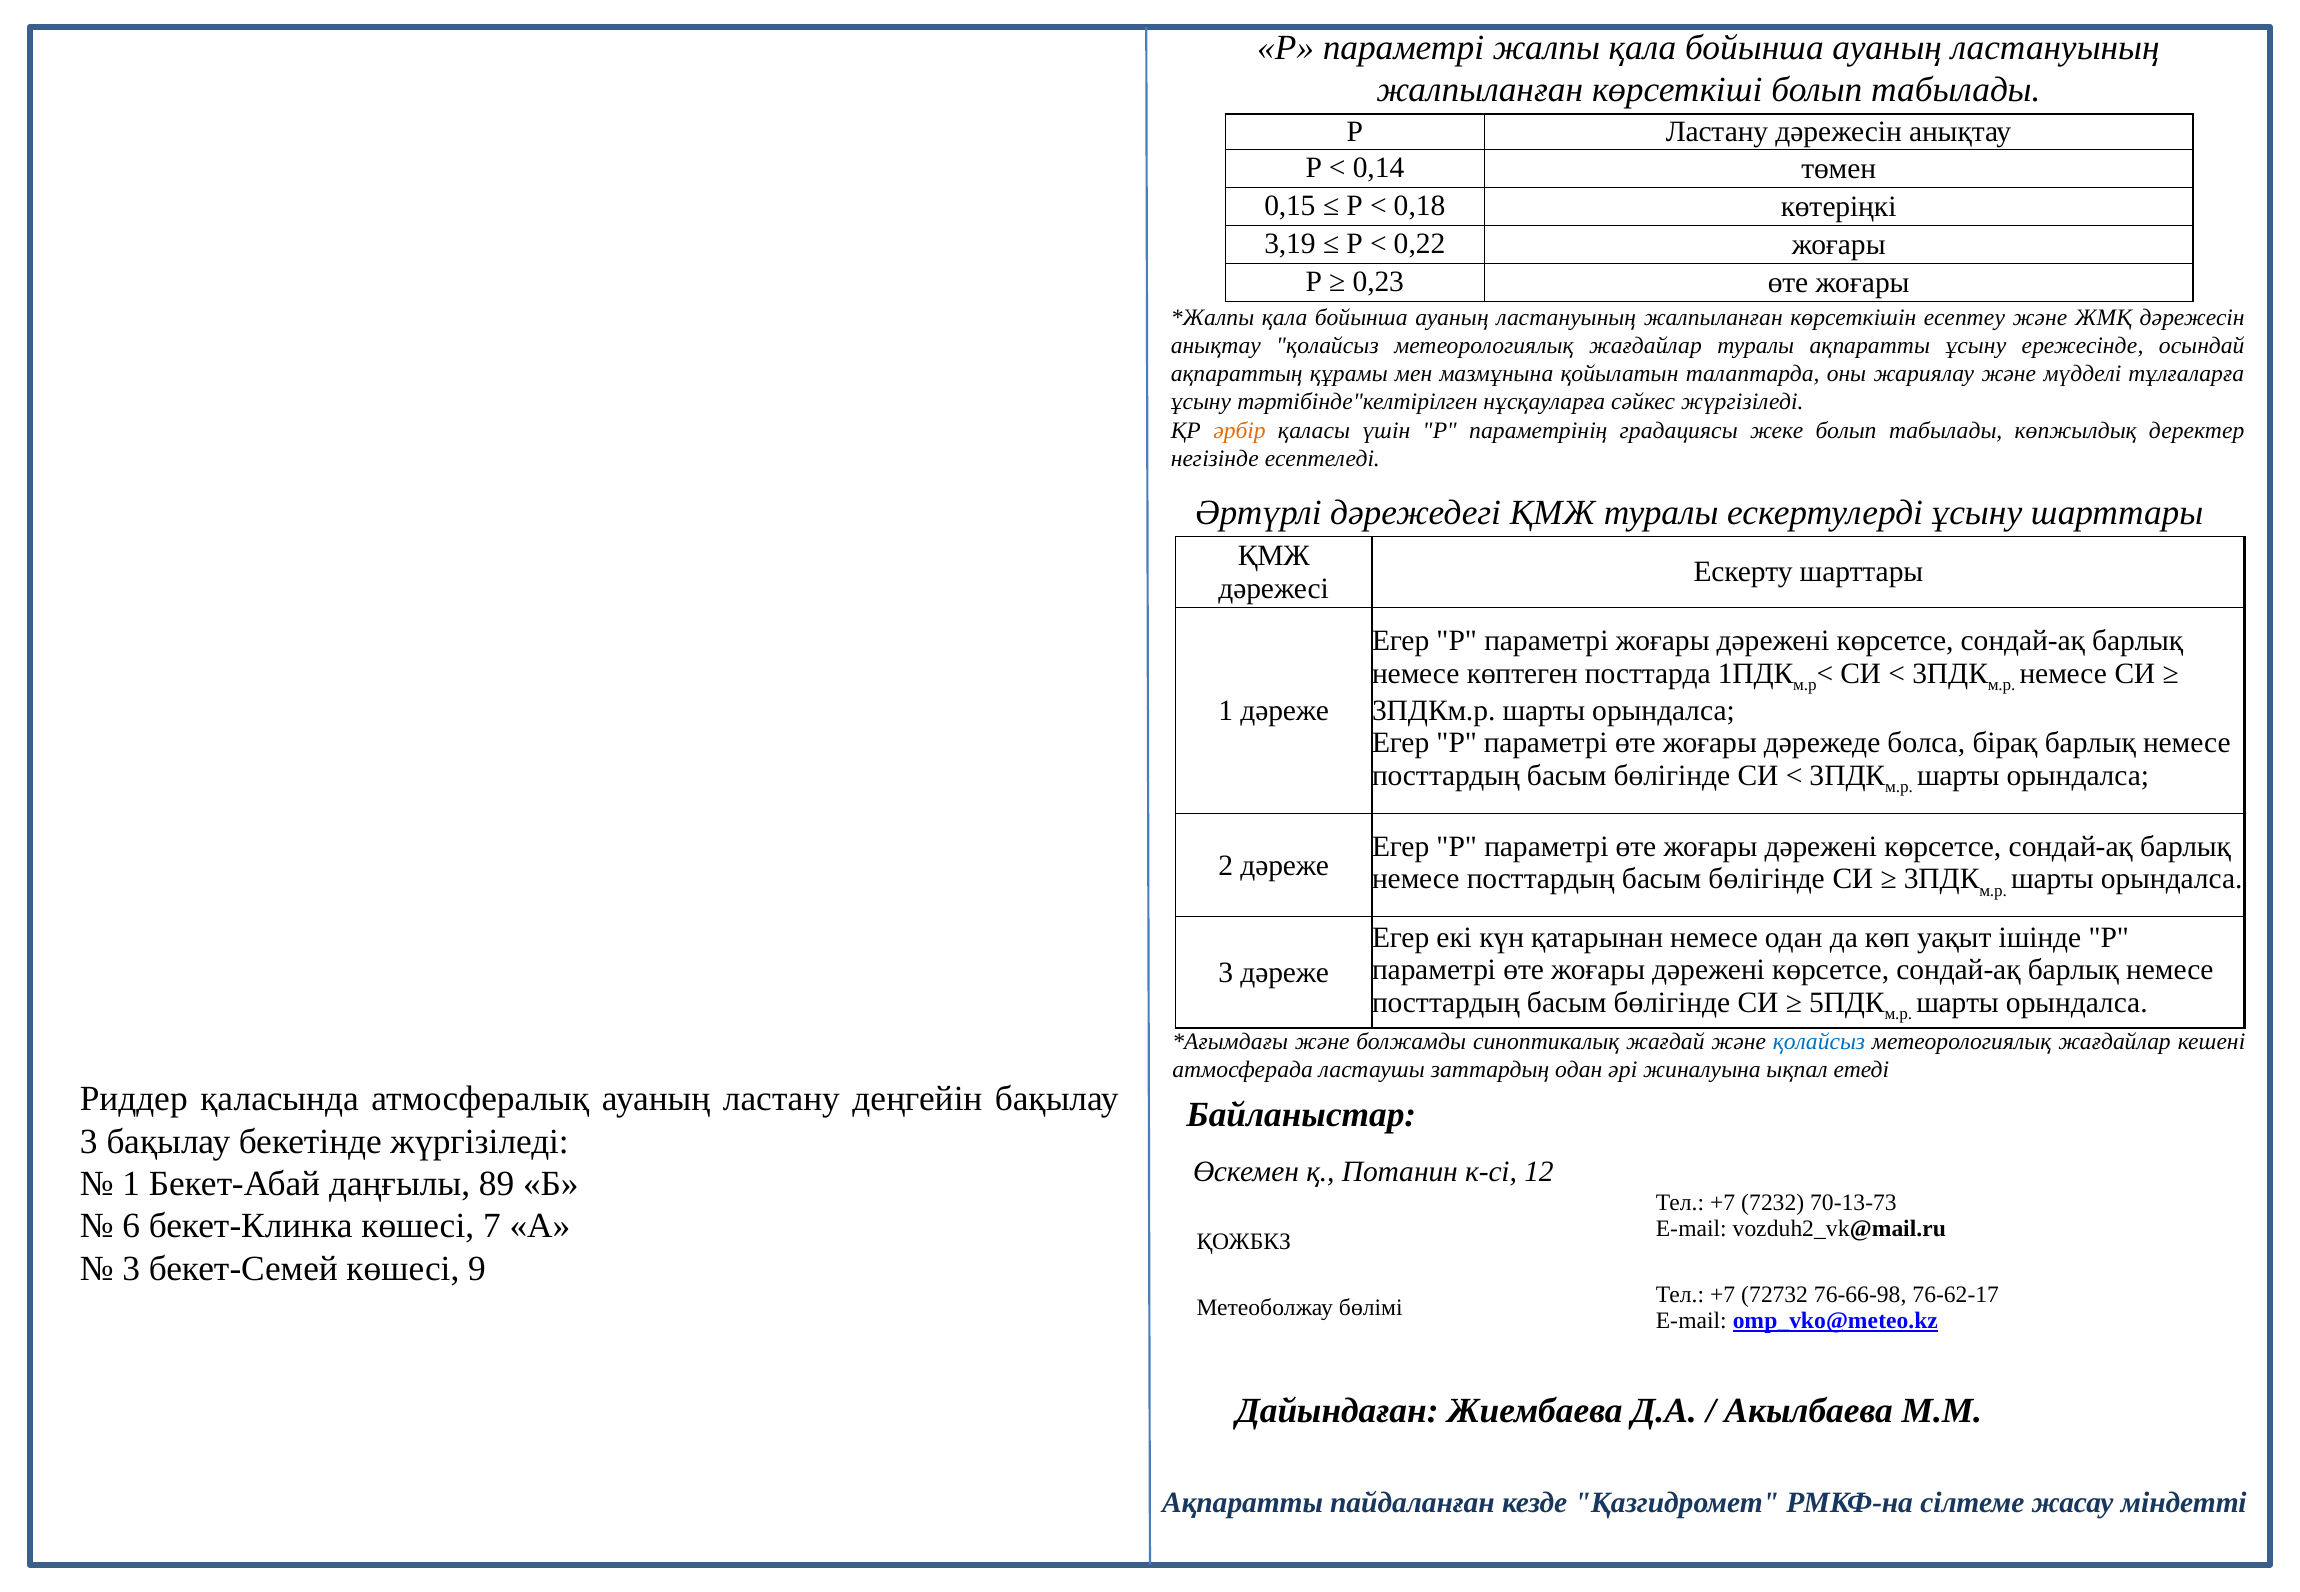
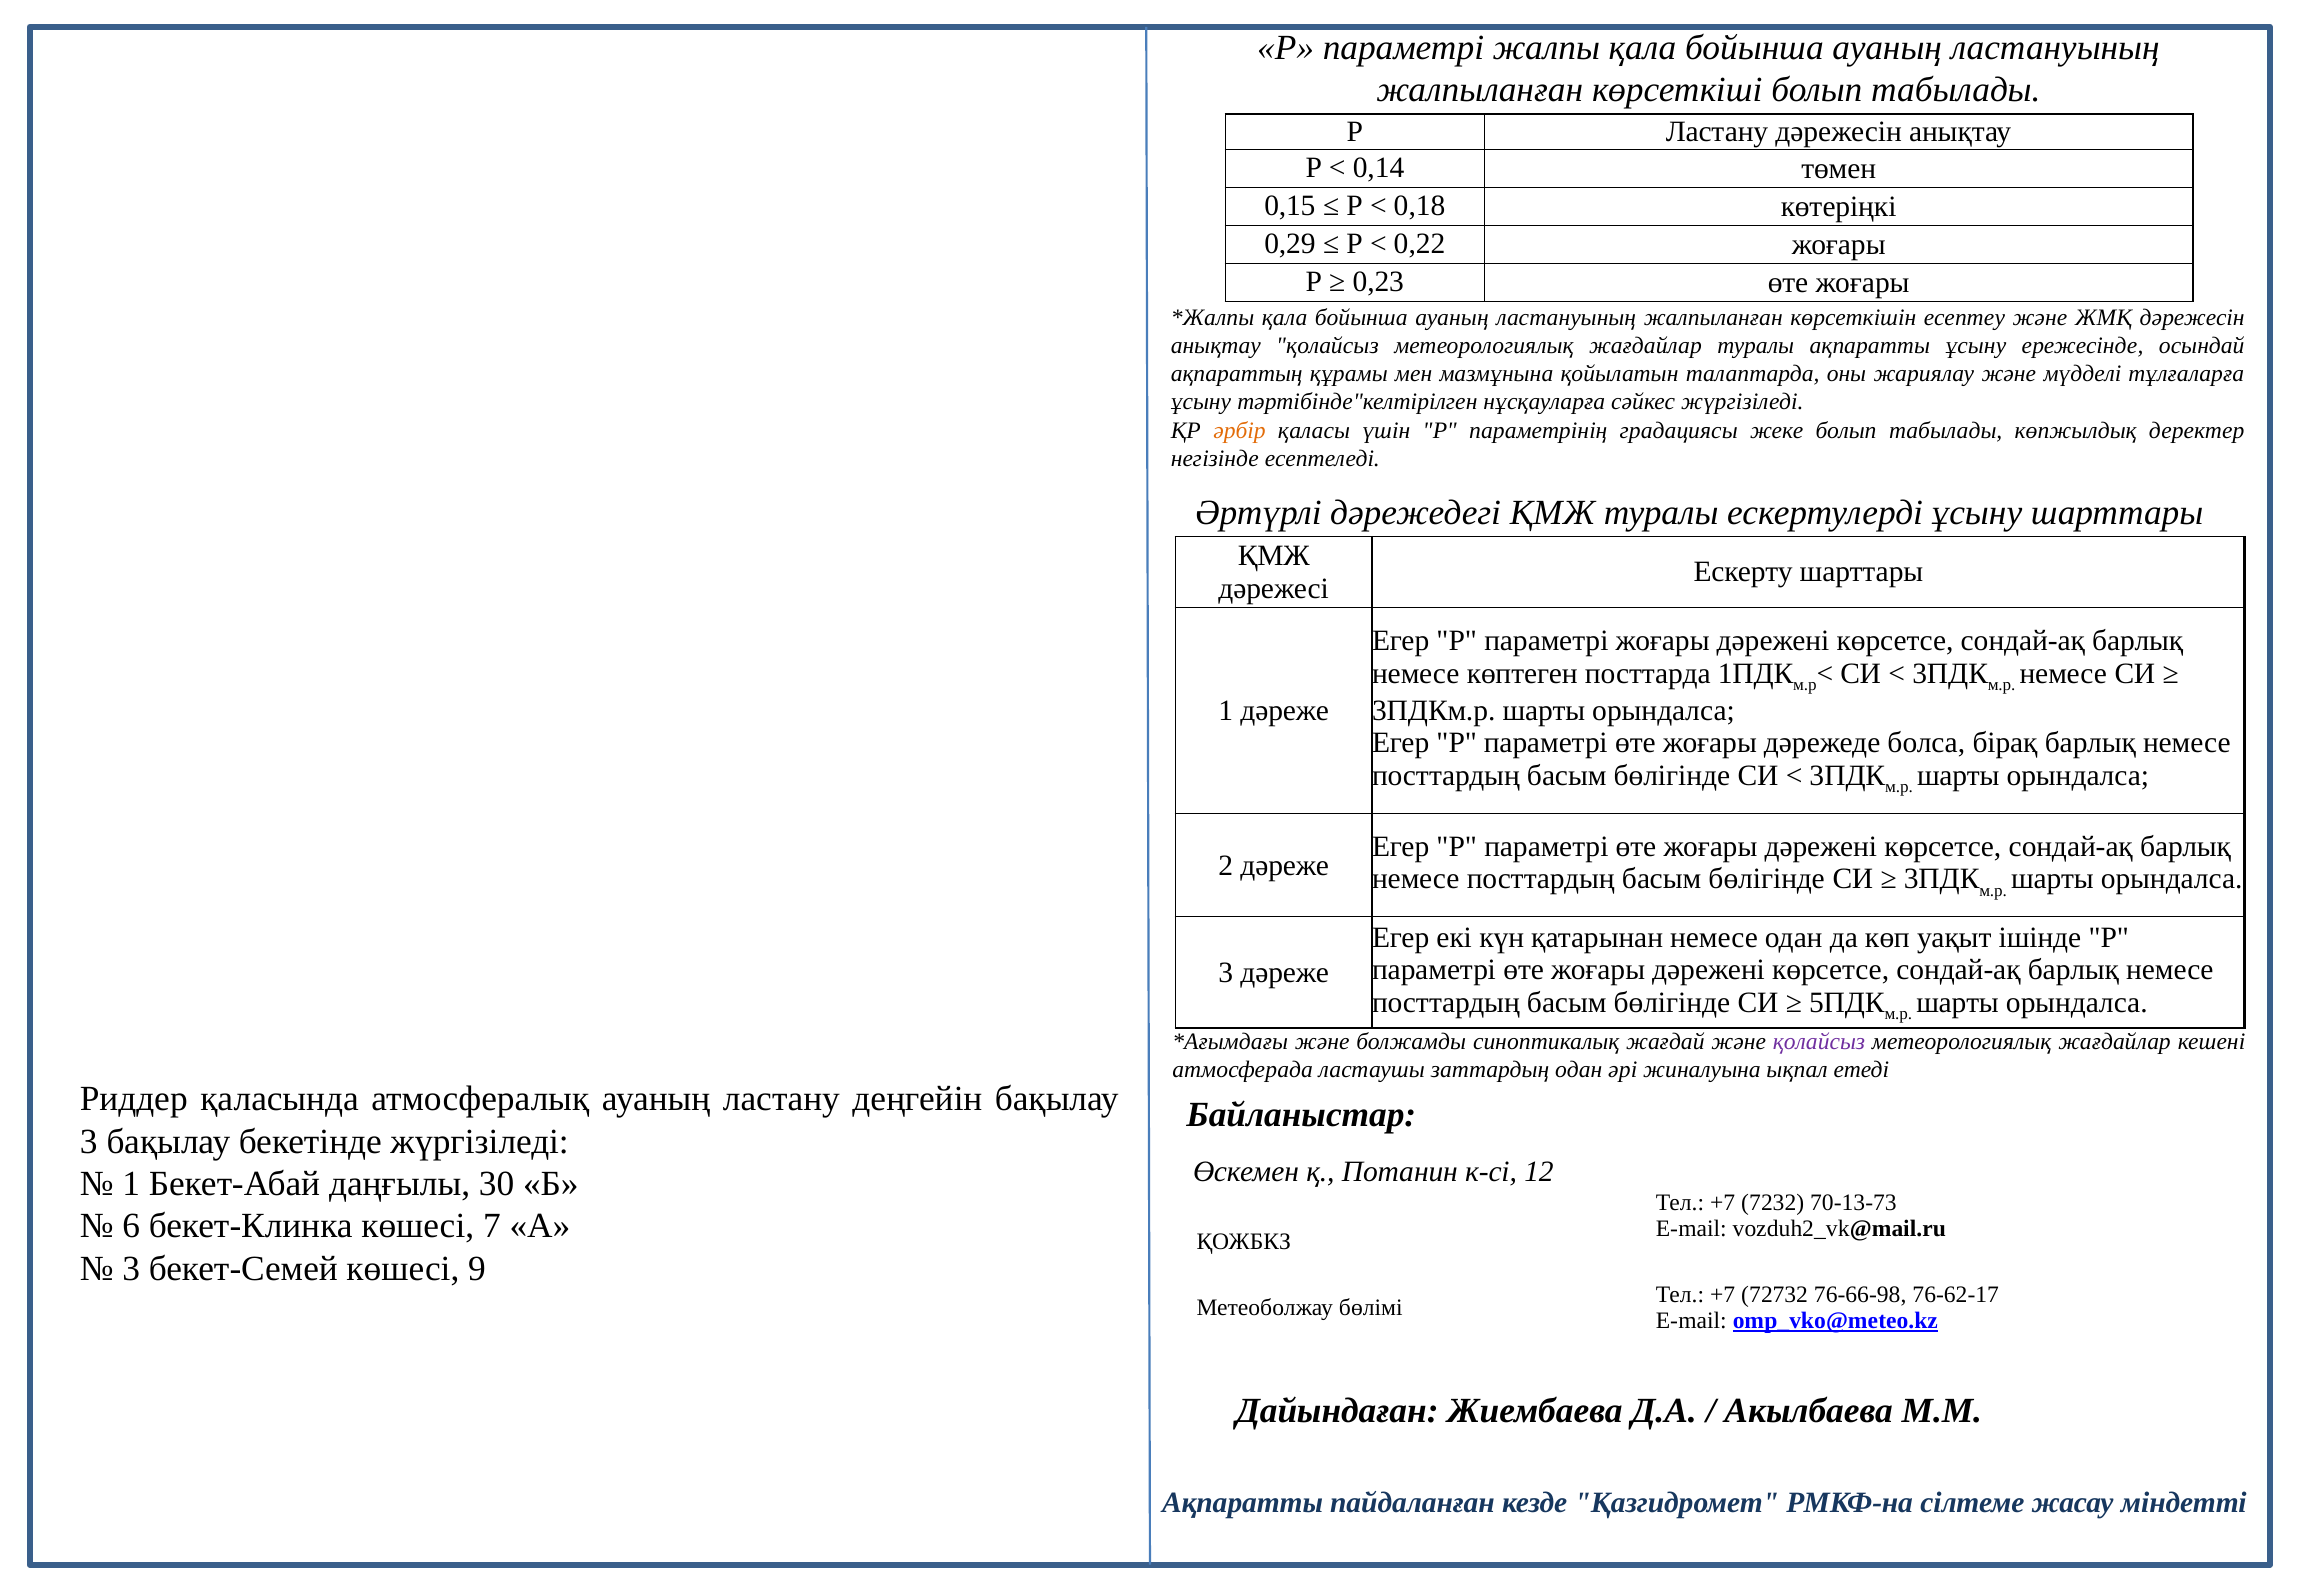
3,19: 3,19 -> 0,29 (1290, 244)
қолайсыз colour: blue -> purple (1819, 1042)
89: 89 -> 30 (497, 1184)
